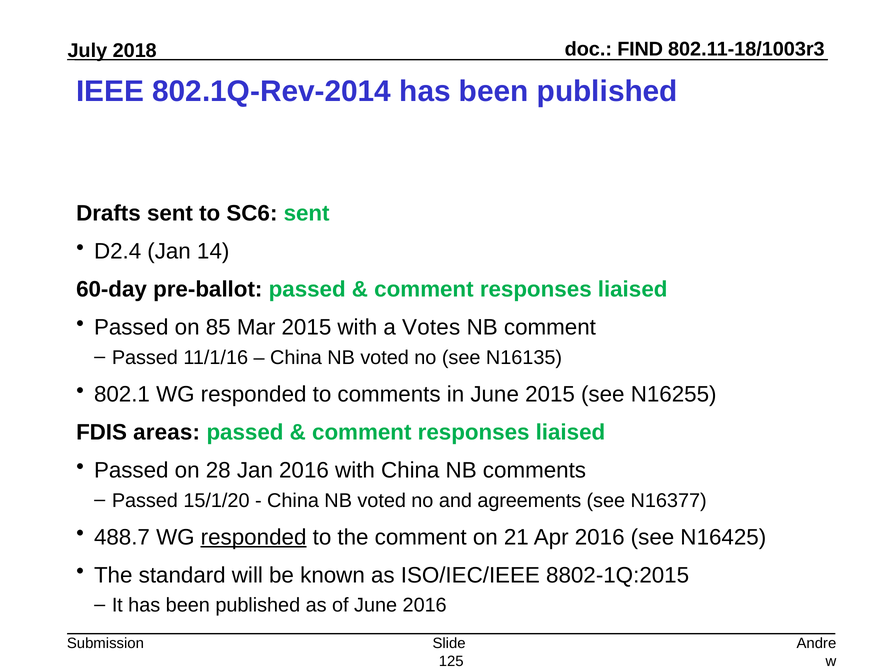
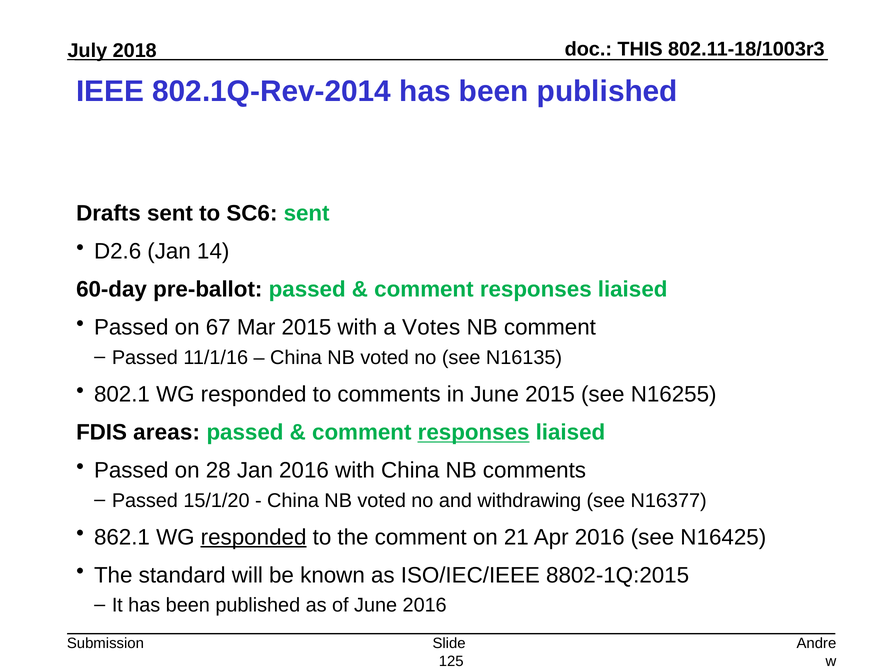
FIND: FIND -> THIS (640, 49)
D2.4: D2.4 -> D2.6 (118, 251)
85: 85 -> 67 (218, 328)
responses underline: none -> present (474, 433)
agreements: agreements -> withdrawing (529, 501)
488.7: 488.7 -> 862.1 (122, 537)
